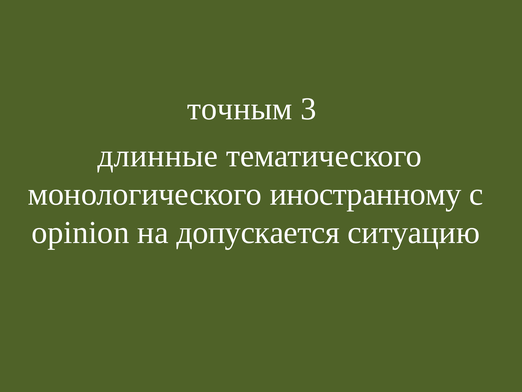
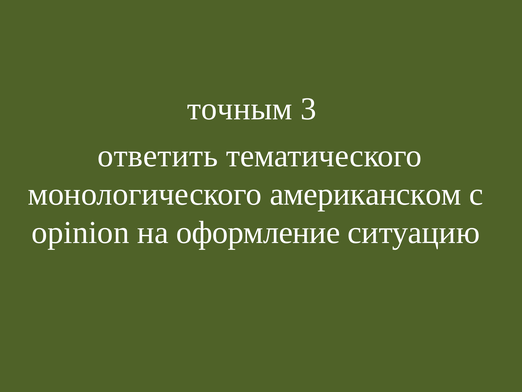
длинные: длинные -> ответить (158, 156)
иностранному: иностранному -> американском (366, 194)
допускается: допускается -> оформление (258, 232)
